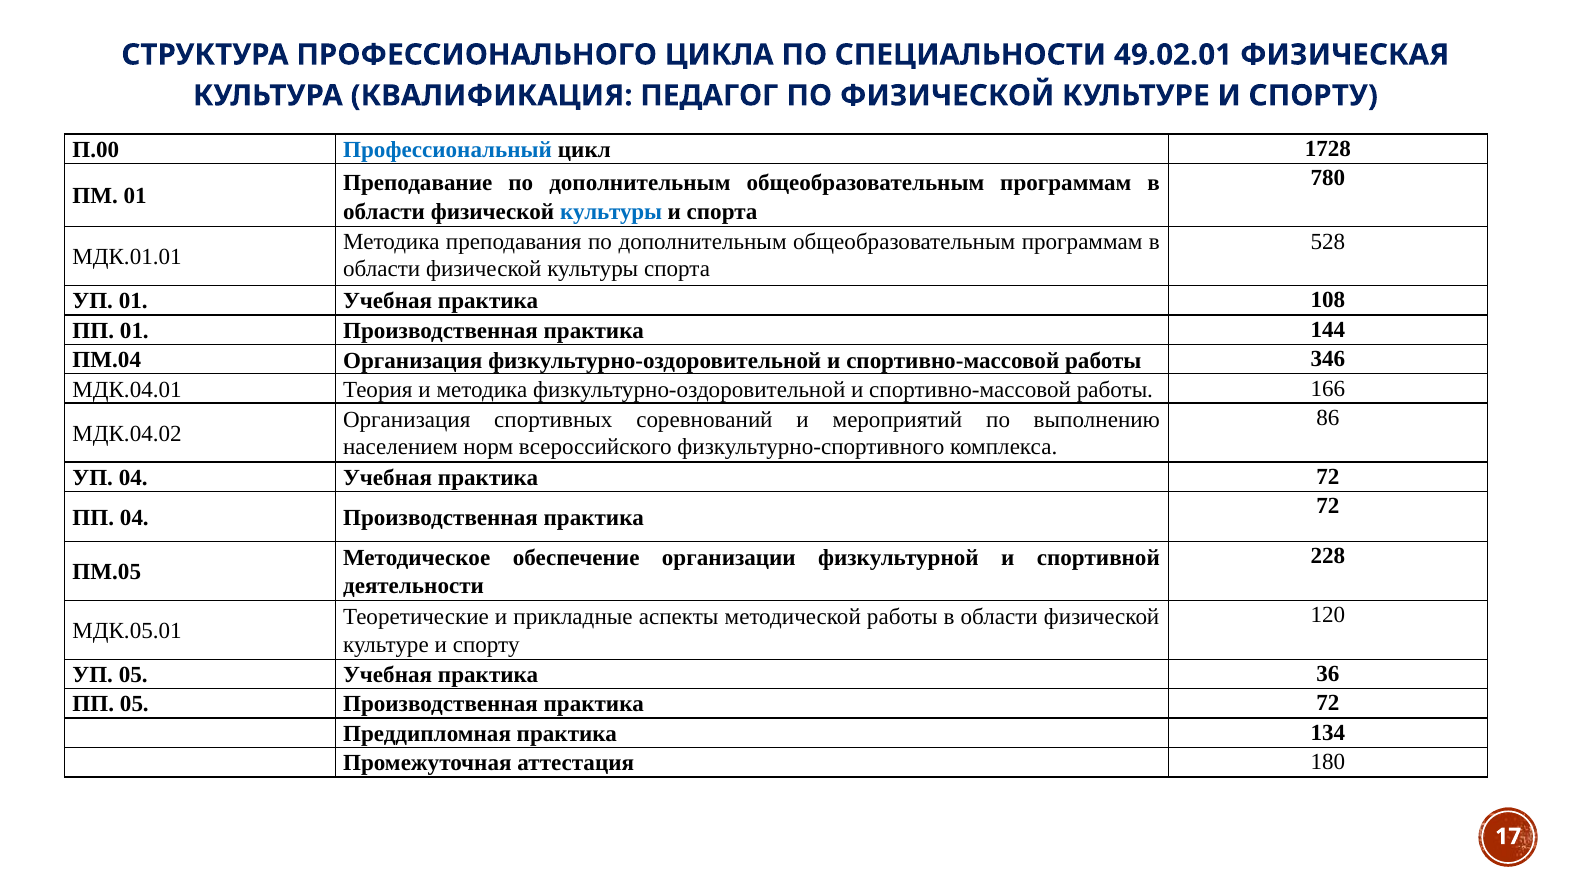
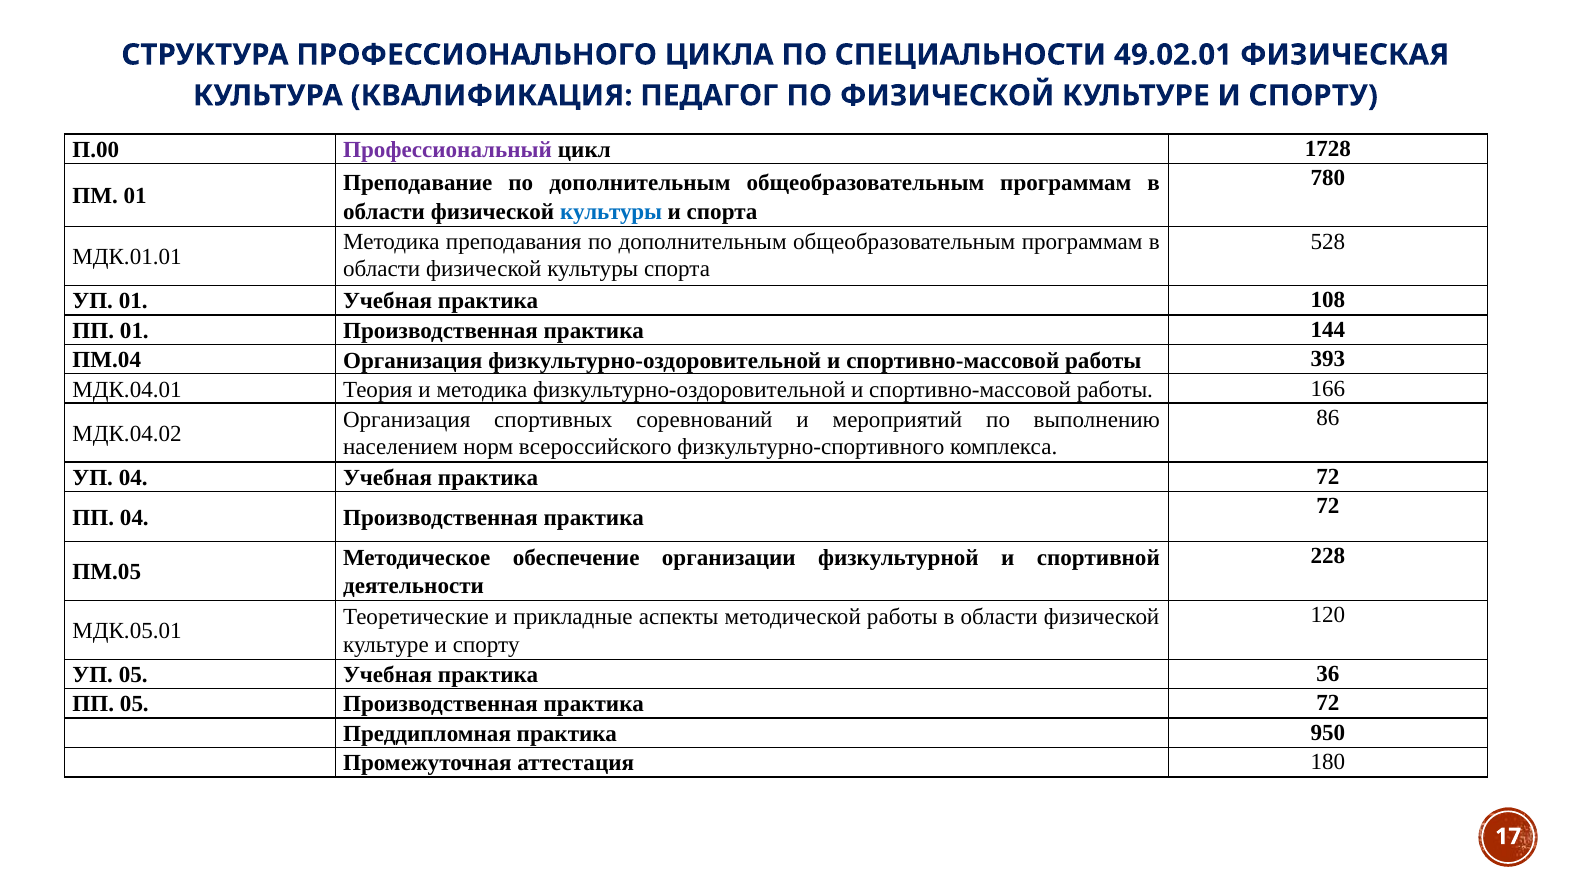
Профессиональный colour: blue -> purple (448, 150)
346: 346 -> 393 (1328, 359)
134: 134 -> 950 (1328, 733)
